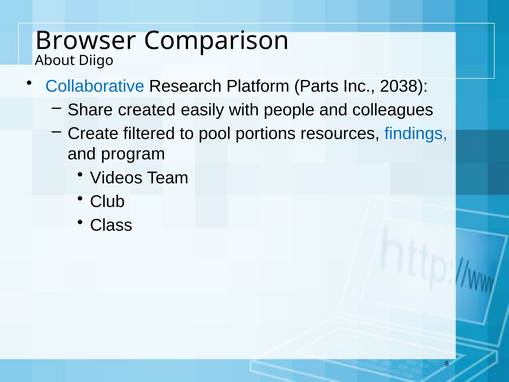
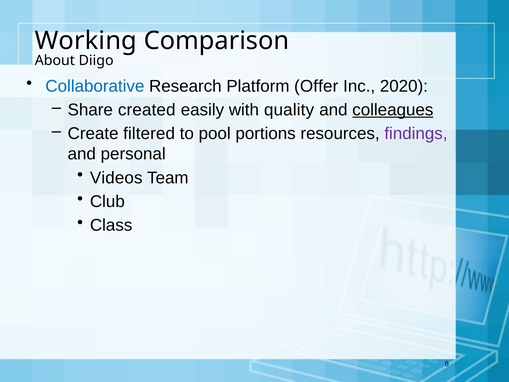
Browser: Browser -> Working (86, 41)
Parts: Parts -> Offer (316, 86)
2038: 2038 -> 2020 (404, 86)
people: people -> quality (289, 110)
colleagues underline: none -> present (393, 110)
findings colour: blue -> purple (416, 134)
program: program -> personal (133, 154)
